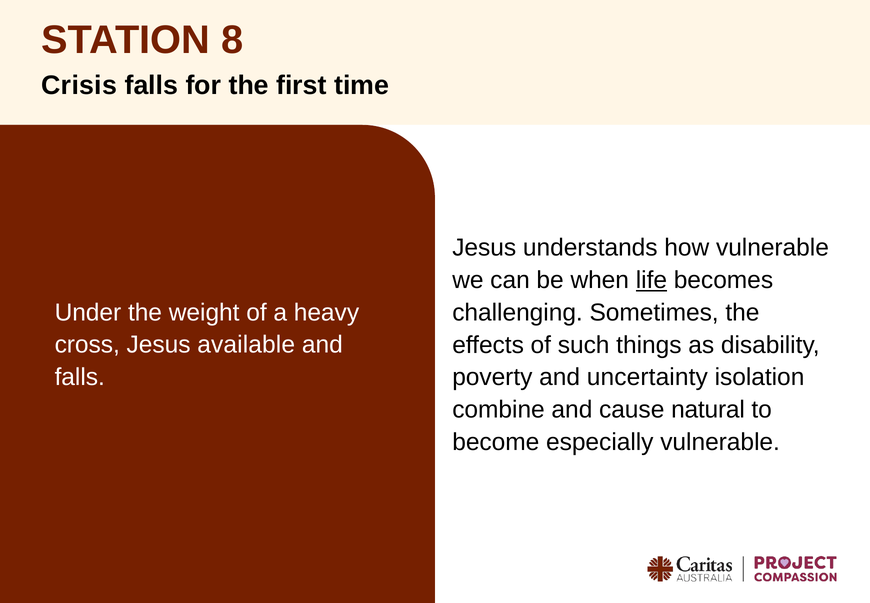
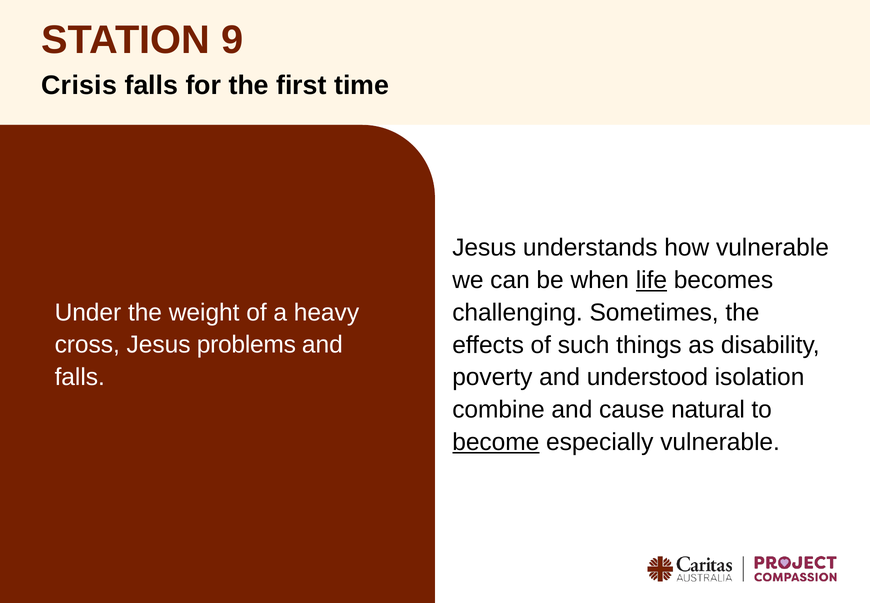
8: 8 -> 9 (232, 40)
available: available -> problems (246, 344)
uncertainty: uncertainty -> understood (647, 377)
become underline: none -> present (496, 442)
